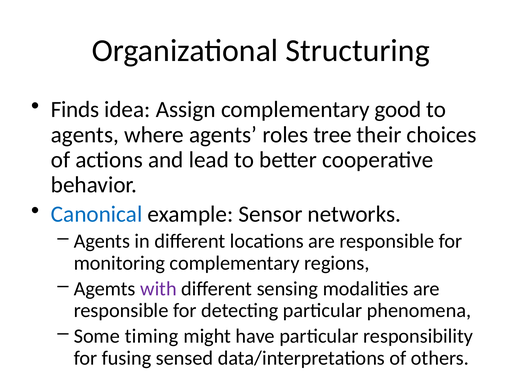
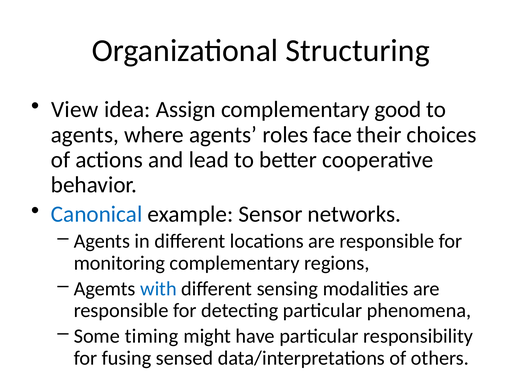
Finds: Finds -> View (75, 110)
tree: tree -> face (332, 135)
with colour: purple -> blue (158, 288)
